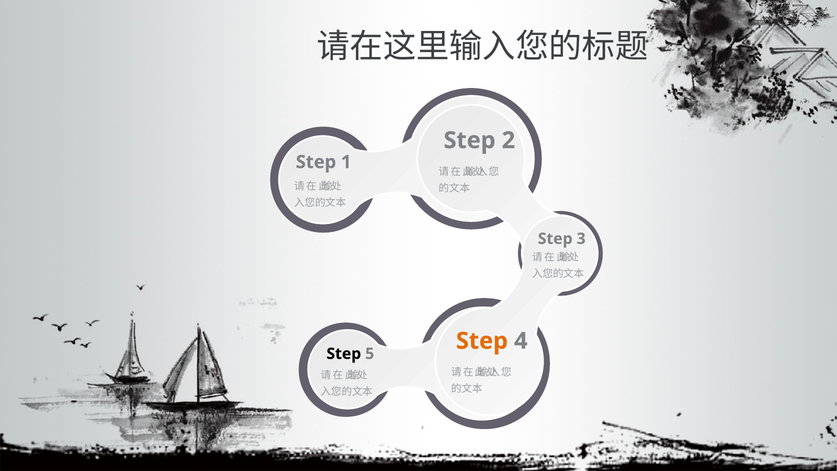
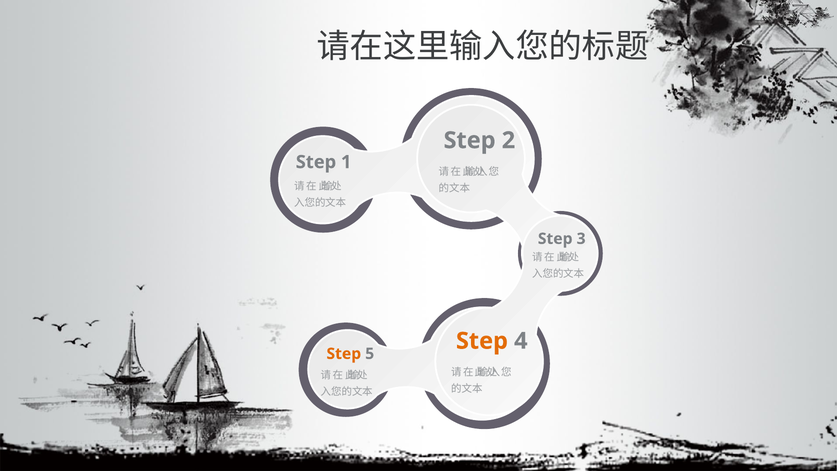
Step colour: black -> orange (344, 354)
